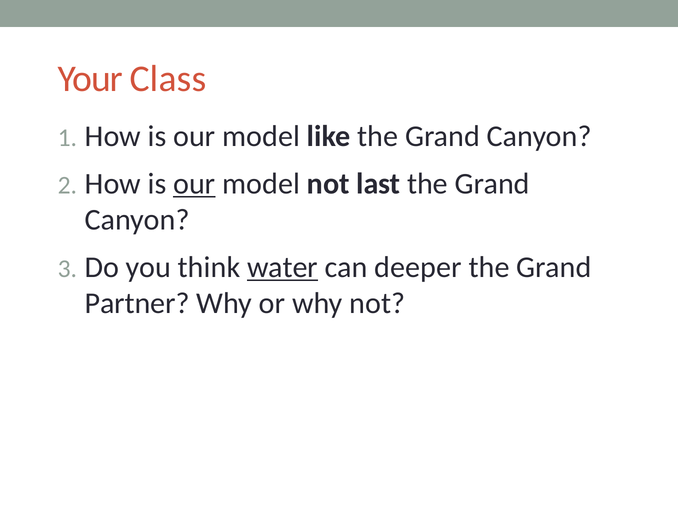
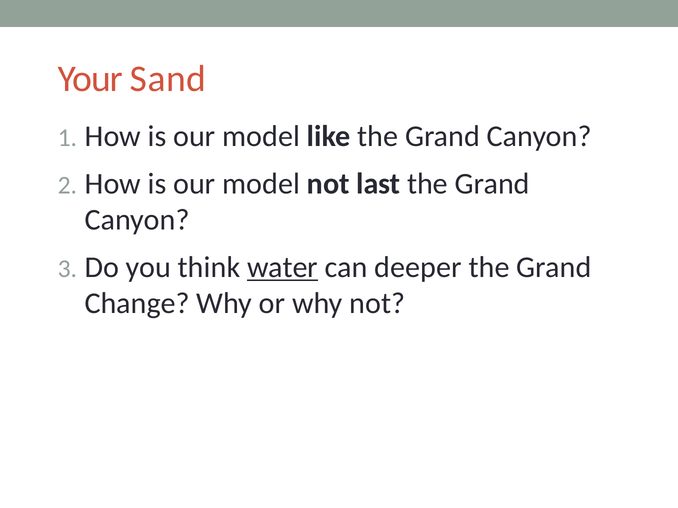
Class: Class -> Sand (168, 79)
our underline: present -> none (194, 184)
Partner: Partner -> Change (137, 304)
